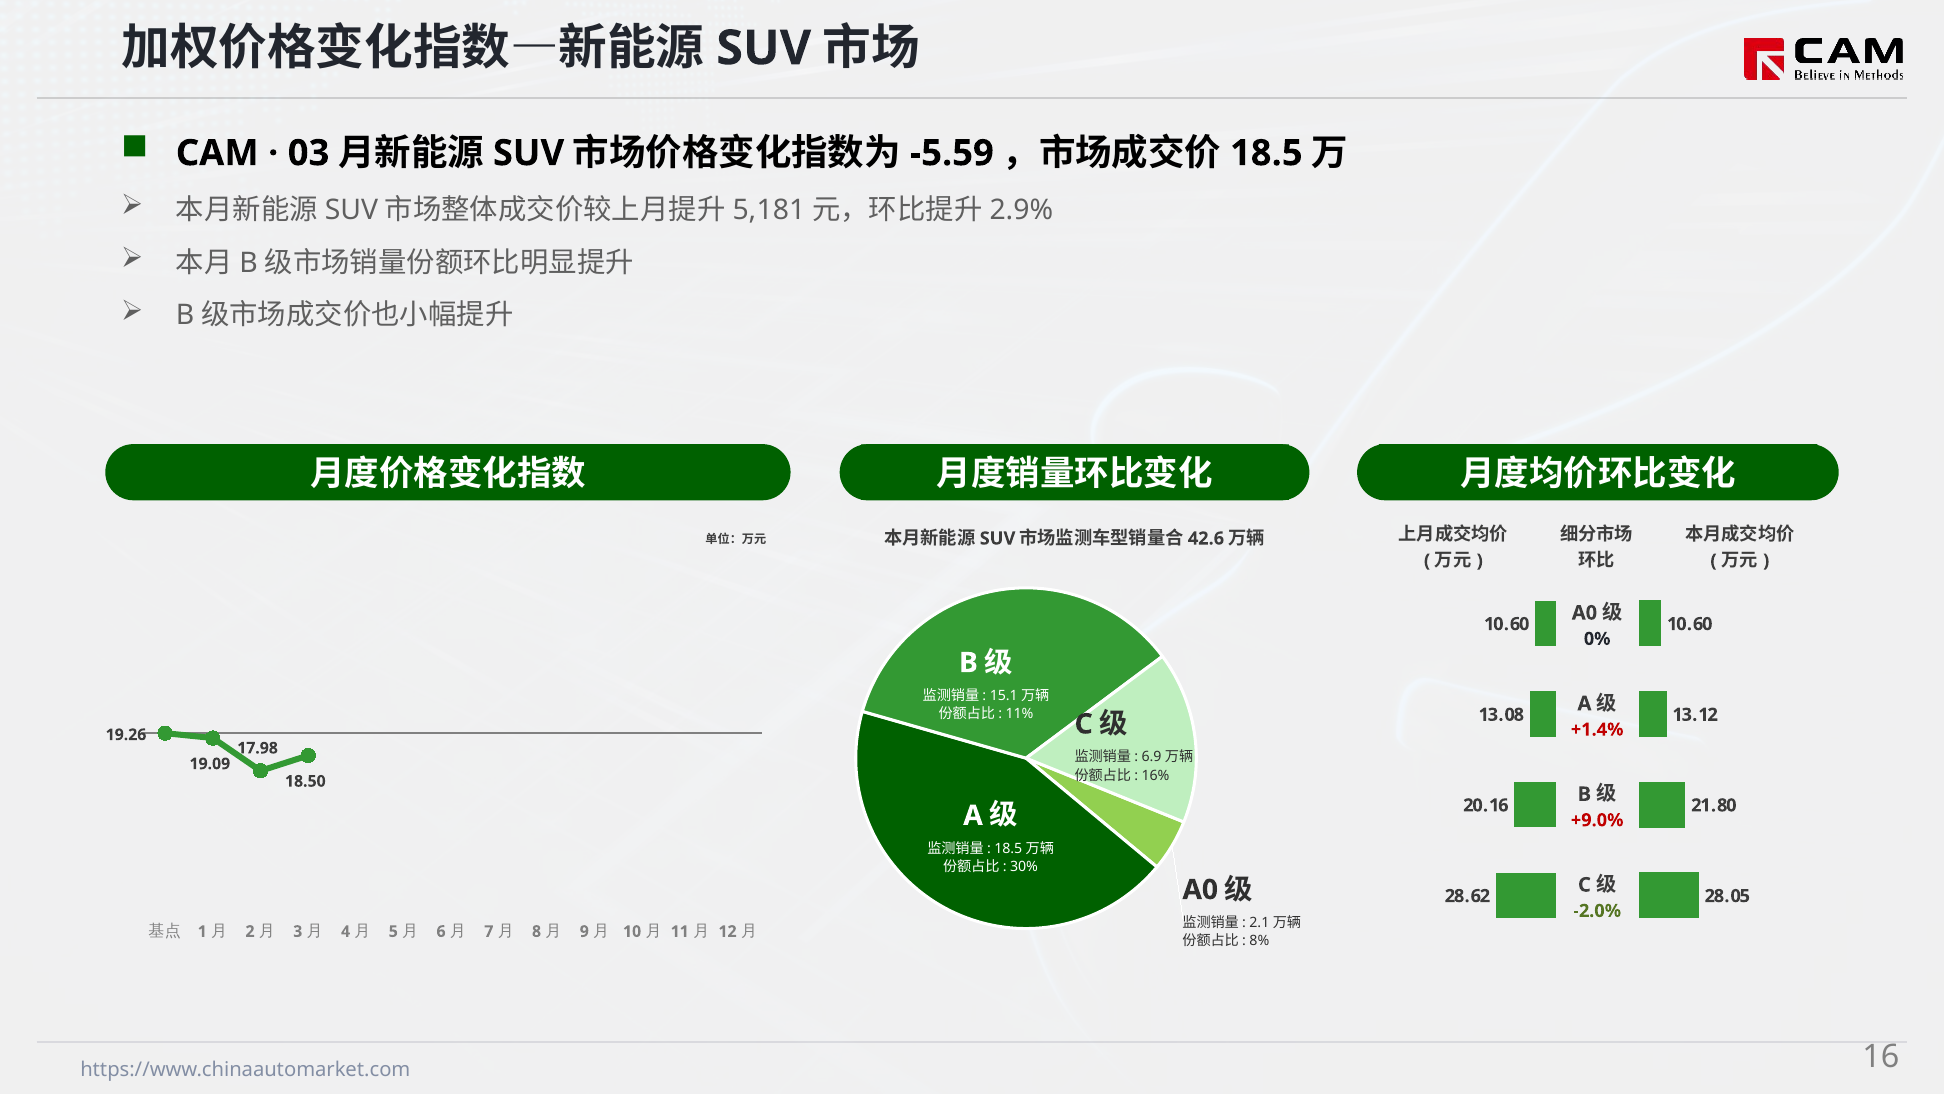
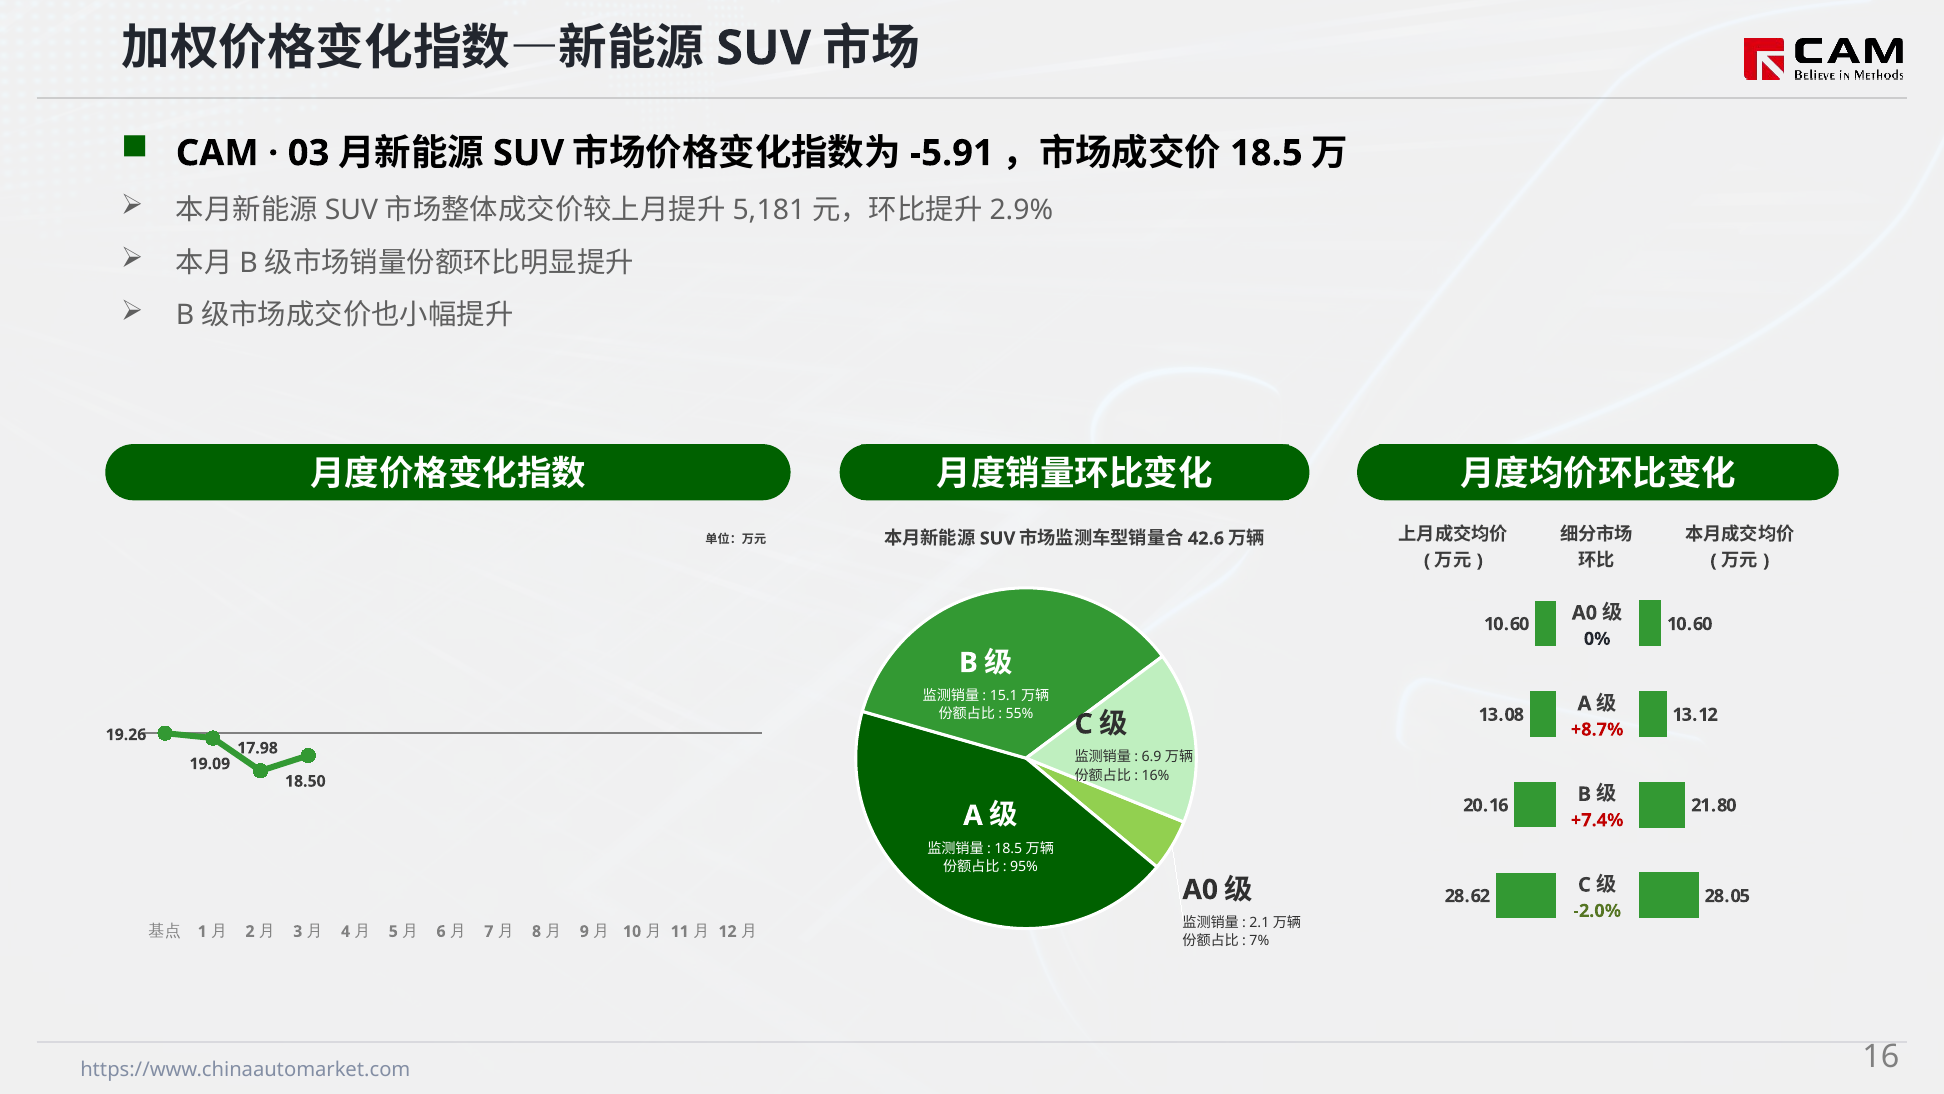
-5.59: -5.59 -> -5.91 (952, 153)
11%: 11% -> 55% (1019, 714)
+1.4%: +1.4% -> +8.7% (1597, 729)
+9.0%: +9.0% -> +7.4% (1597, 820)
30%: 30% -> 95% (1024, 866)
8%: 8% -> 7% (1259, 941)
